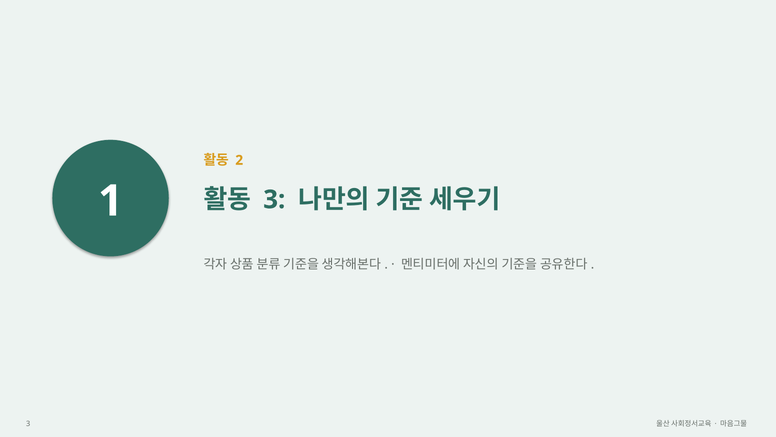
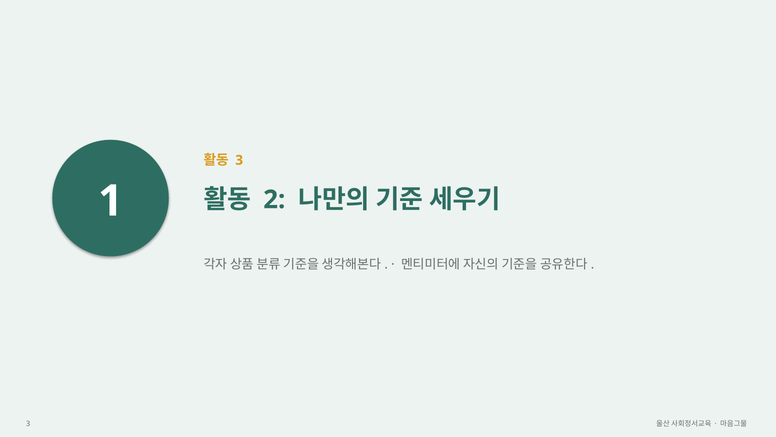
2: 2 -> 3 (239, 160)
3: 3 -> 2 (274, 199)
